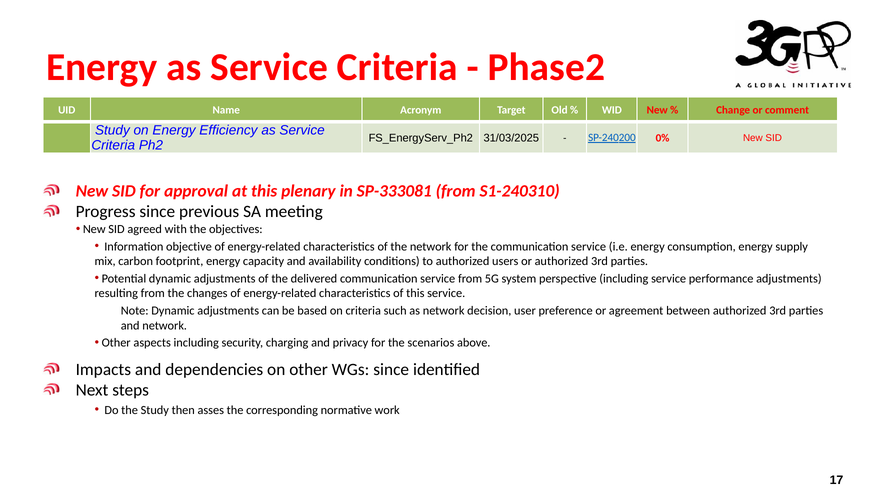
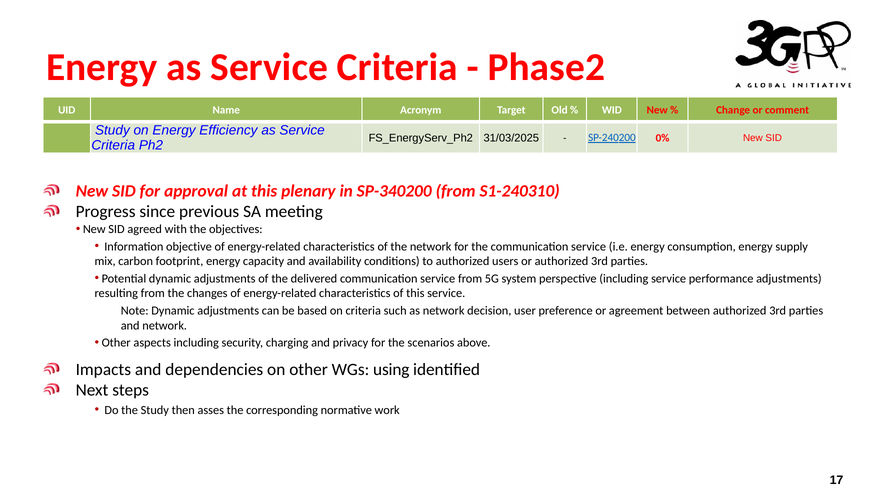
SP-333081: SP-333081 -> SP-340200 (394, 191)
WGs since: since -> using (391, 370)
